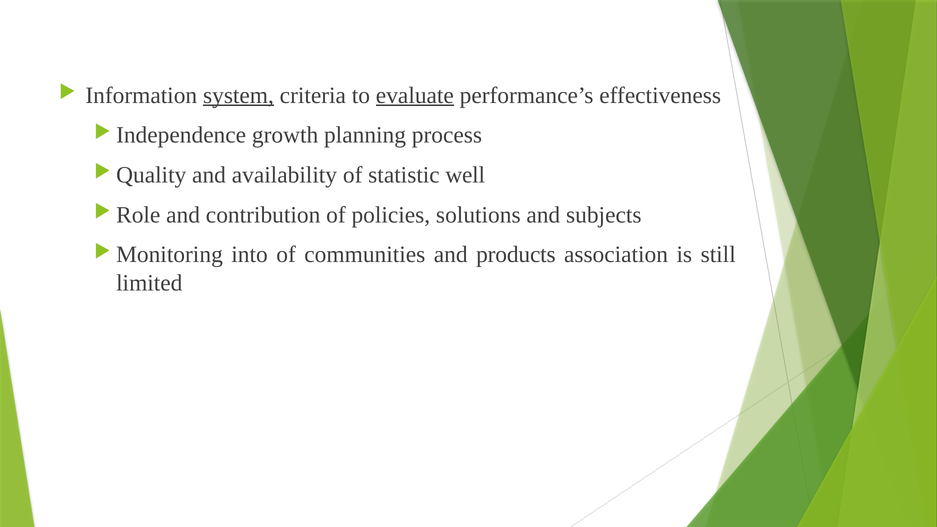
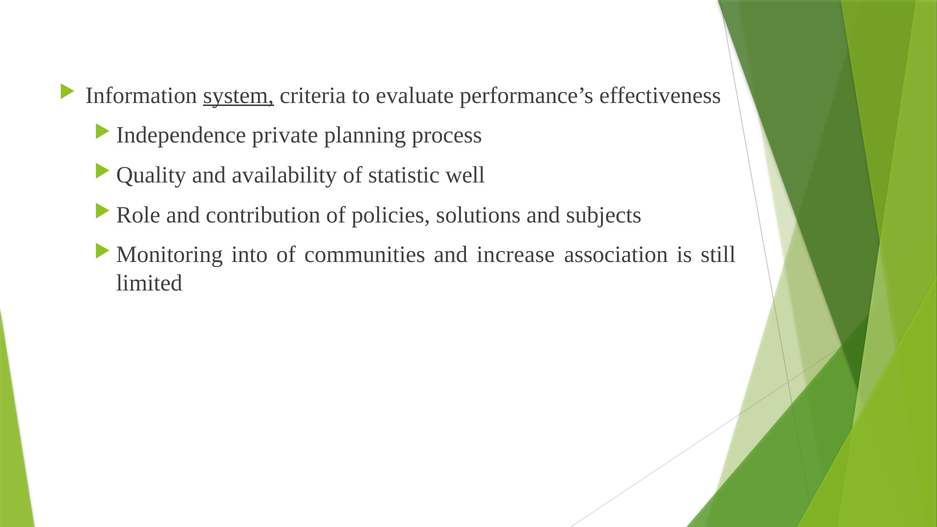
evaluate underline: present -> none (415, 95)
growth: growth -> private (285, 135)
products: products -> increase (516, 255)
